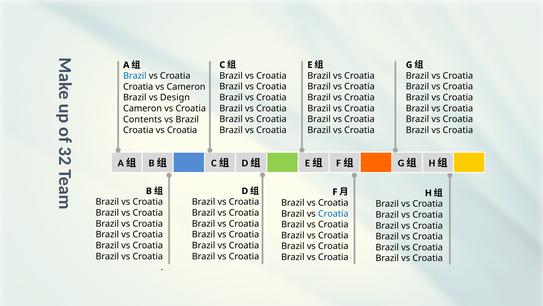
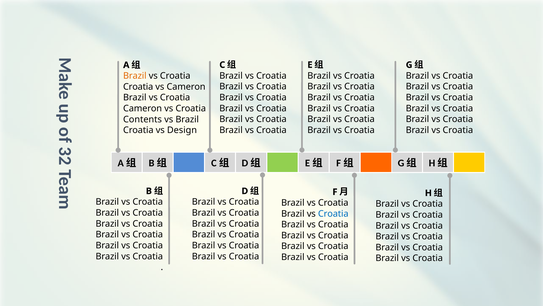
Brazil colour: blue -> orange (135, 76)
Design: Design -> Croatia (175, 97)
Croatia vs Croatia: Croatia -> Design (182, 130)
